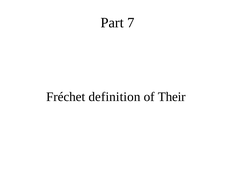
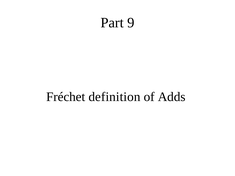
7: 7 -> 9 (131, 23)
Their: Their -> Adds (172, 97)
